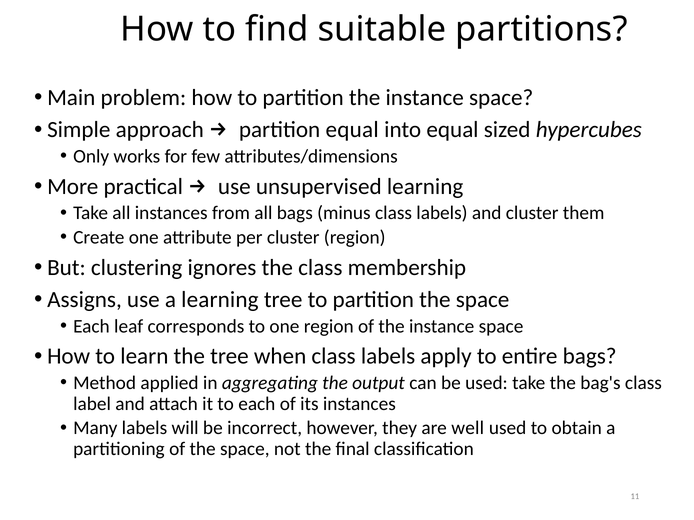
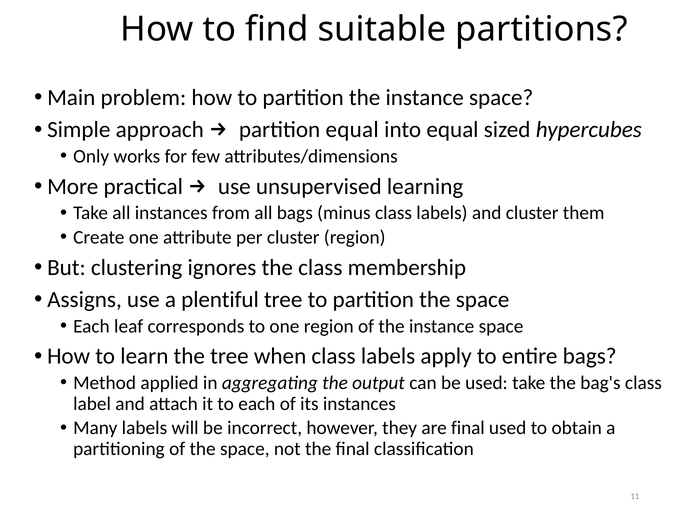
a learning: learning -> plentiful (220, 300)
are well: well -> final (468, 429)
